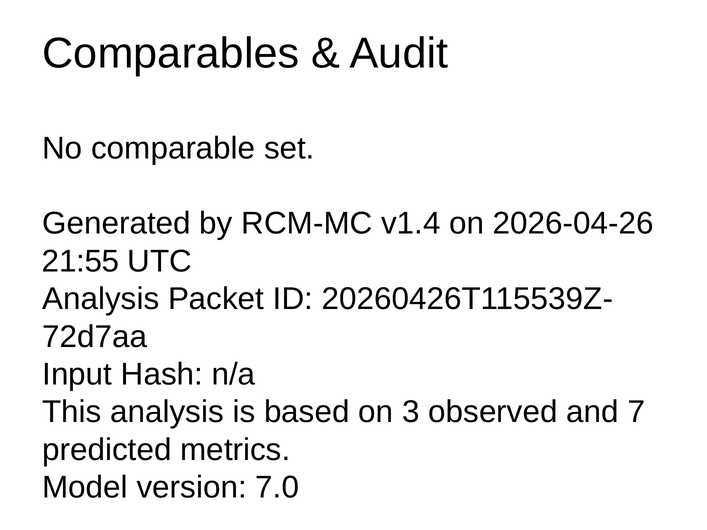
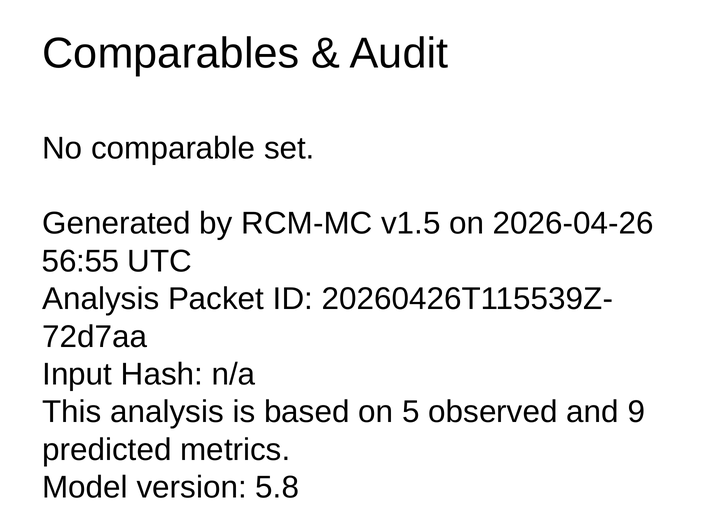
v1.4: v1.4 -> v1.5 (411, 224)
21:55: 21:55 -> 56:55 (81, 261)
3: 3 -> 5 (411, 412)
7: 7 -> 9 (636, 412)
7.0: 7.0 -> 5.8 (277, 488)
